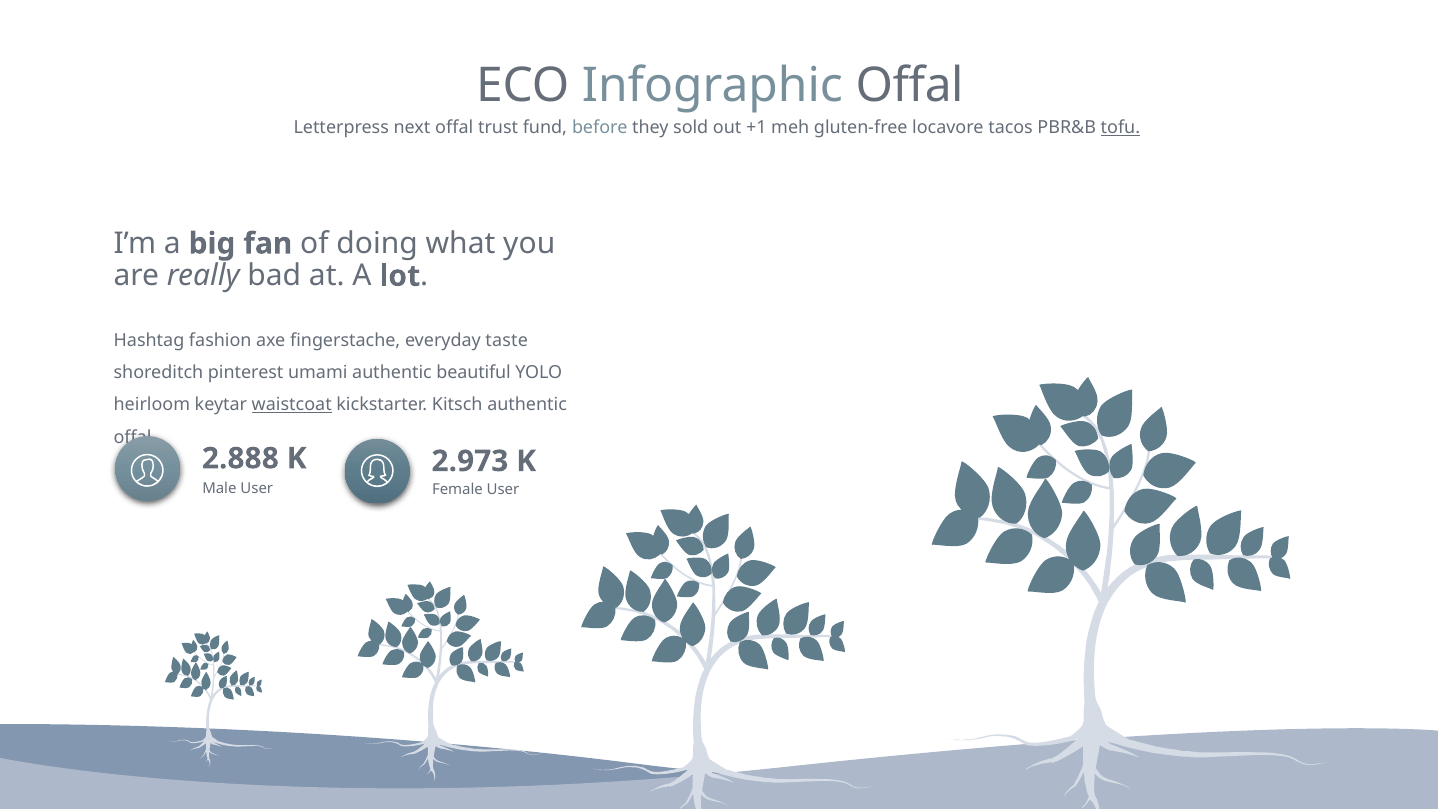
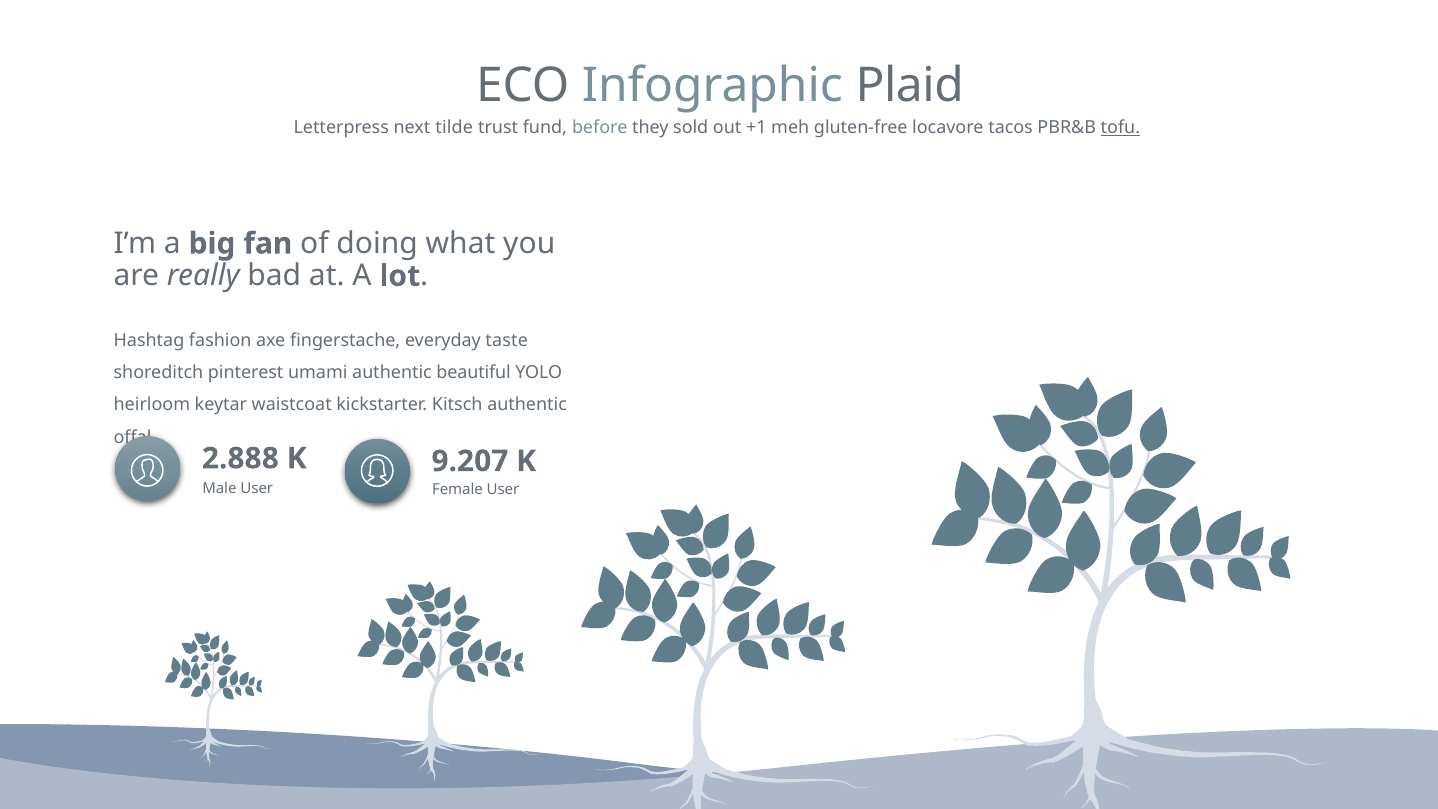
Infographic Offal: Offal -> Plaid (910, 86)
next offal: offal -> tilde (454, 128)
waistcoat underline: present -> none (292, 405)
2.973: 2.973 -> 9.207 (470, 461)
